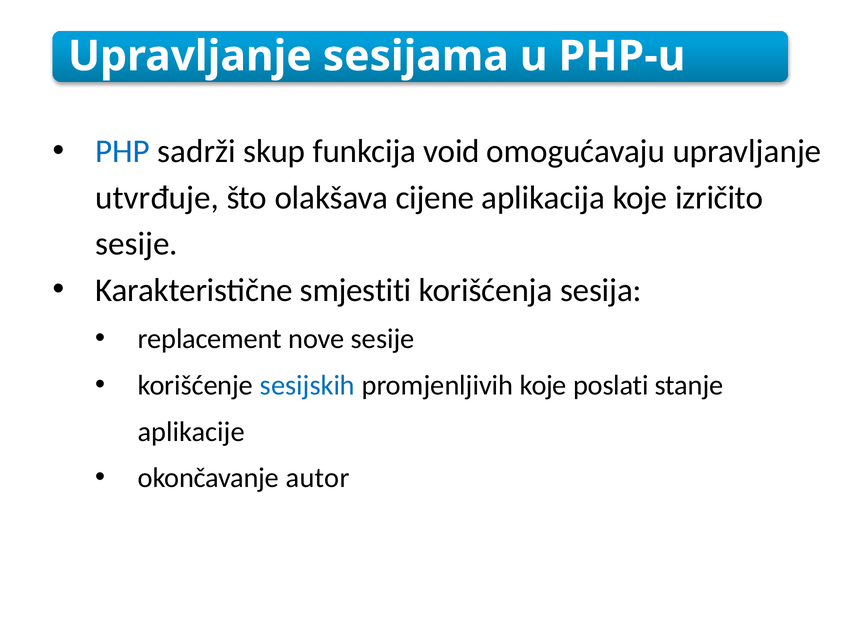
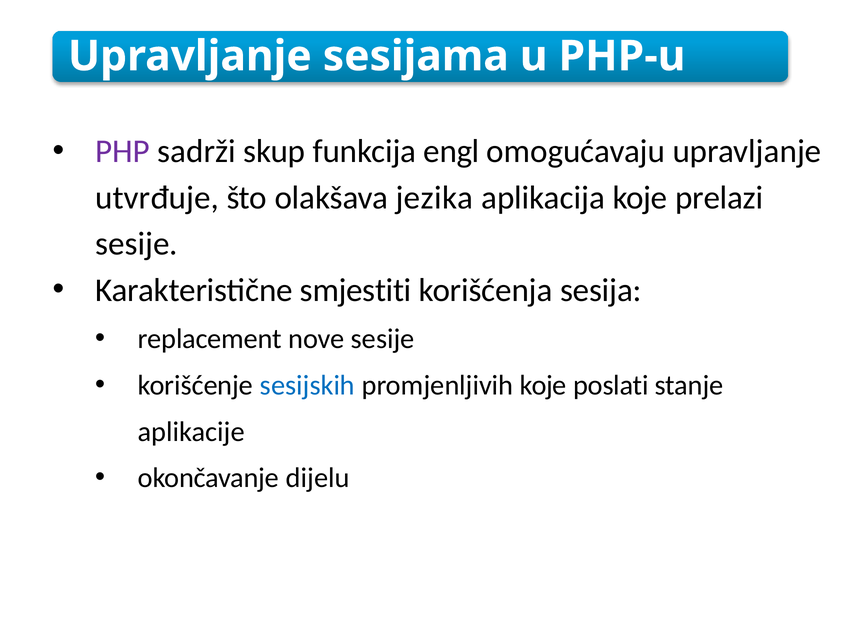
PHP colour: blue -> purple (123, 151)
void: void -> engl (451, 151)
cijene: cijene -> jezika (435, 198)
izričito: izričito -> prelazi (719, 198)
autor: autor -> dijelu (318, 478)
